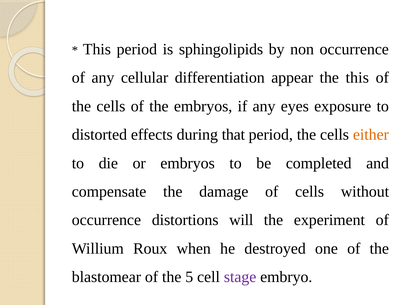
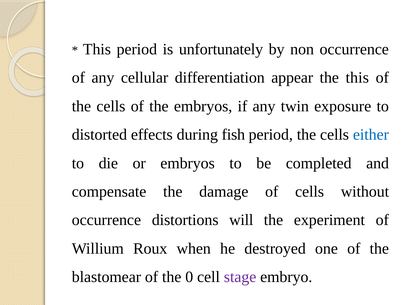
sphingolipids: sphingolipids -> unfortunately (221, 49)
eyes: eyes -> twin (295, 106)
that: that -> fish (233, 135)
either colour: orange -> blue (371, 135)
5: 5 -> 0 (189, 277)
